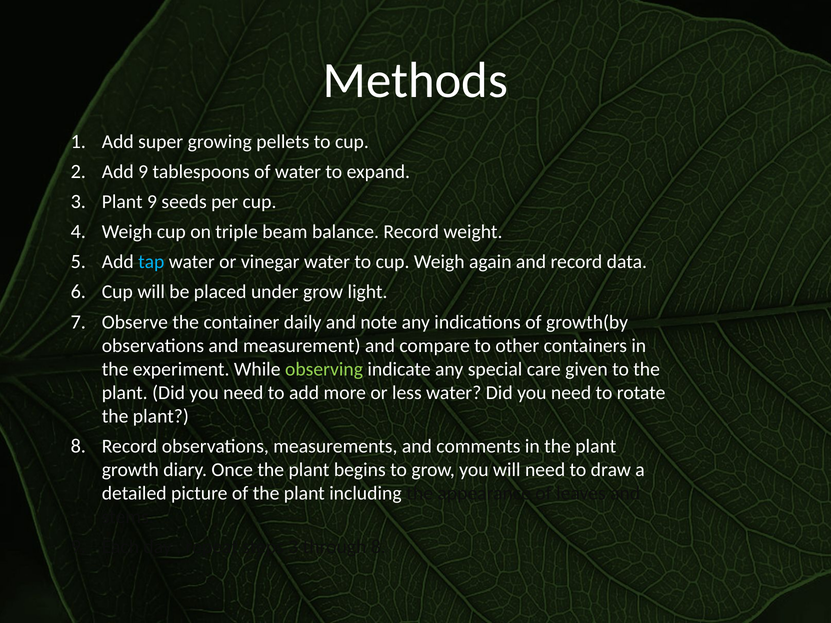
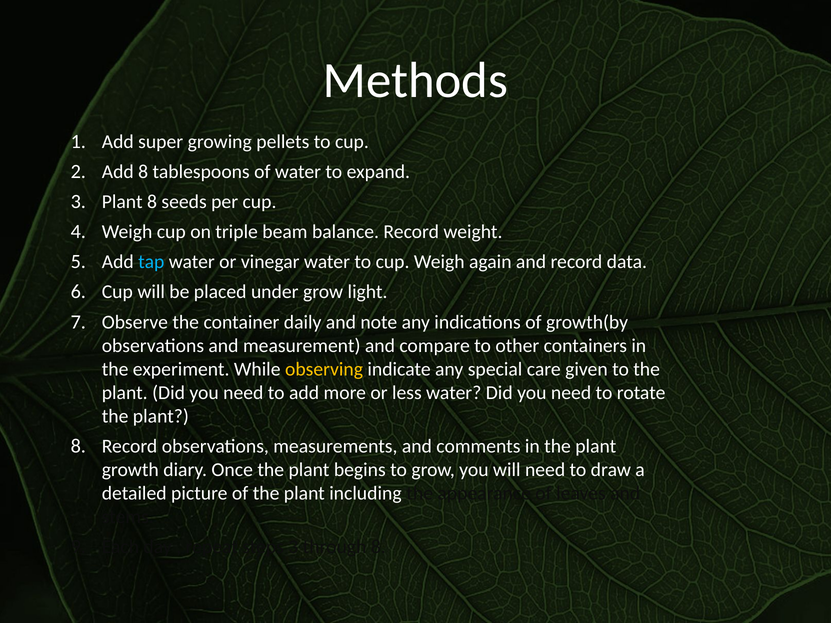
Add 9: 9 -> 8 (143, 172)
3 Plant 9: 9 -> 8 (152, 202)
observing colour: light green -> yellow (324, 369)
